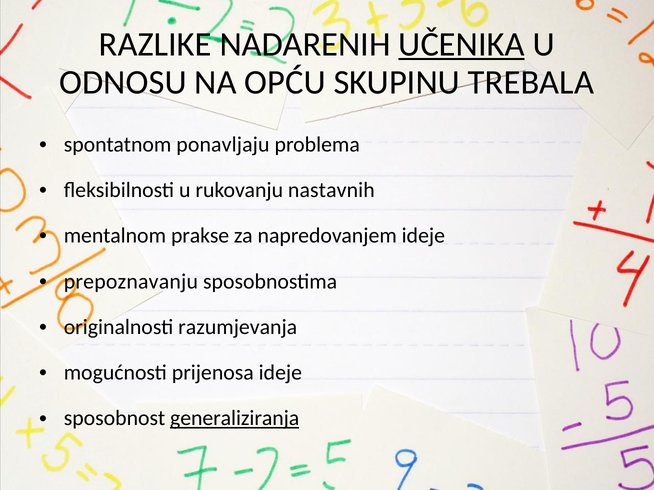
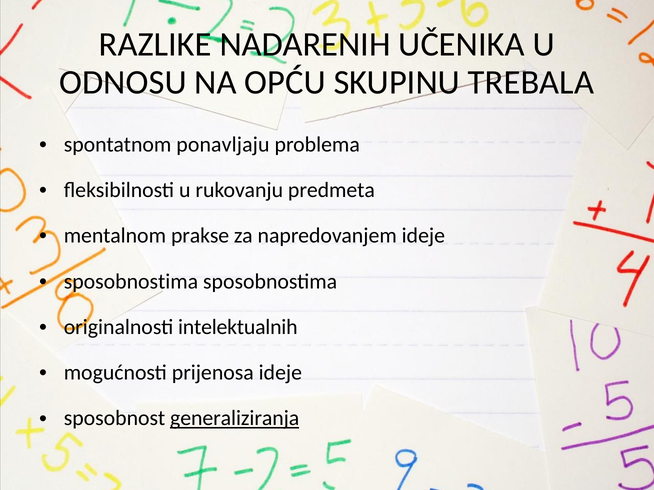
UČENIKA underline: present -> none (462, 44)
nastavnih: nastavnih -> predmeta (331, 190)
prepoznavanju: prepoznavanju -> sposobnostima (131, 282)
razumjevanja: razumjevanja -> intelektualnih (238, 327)
